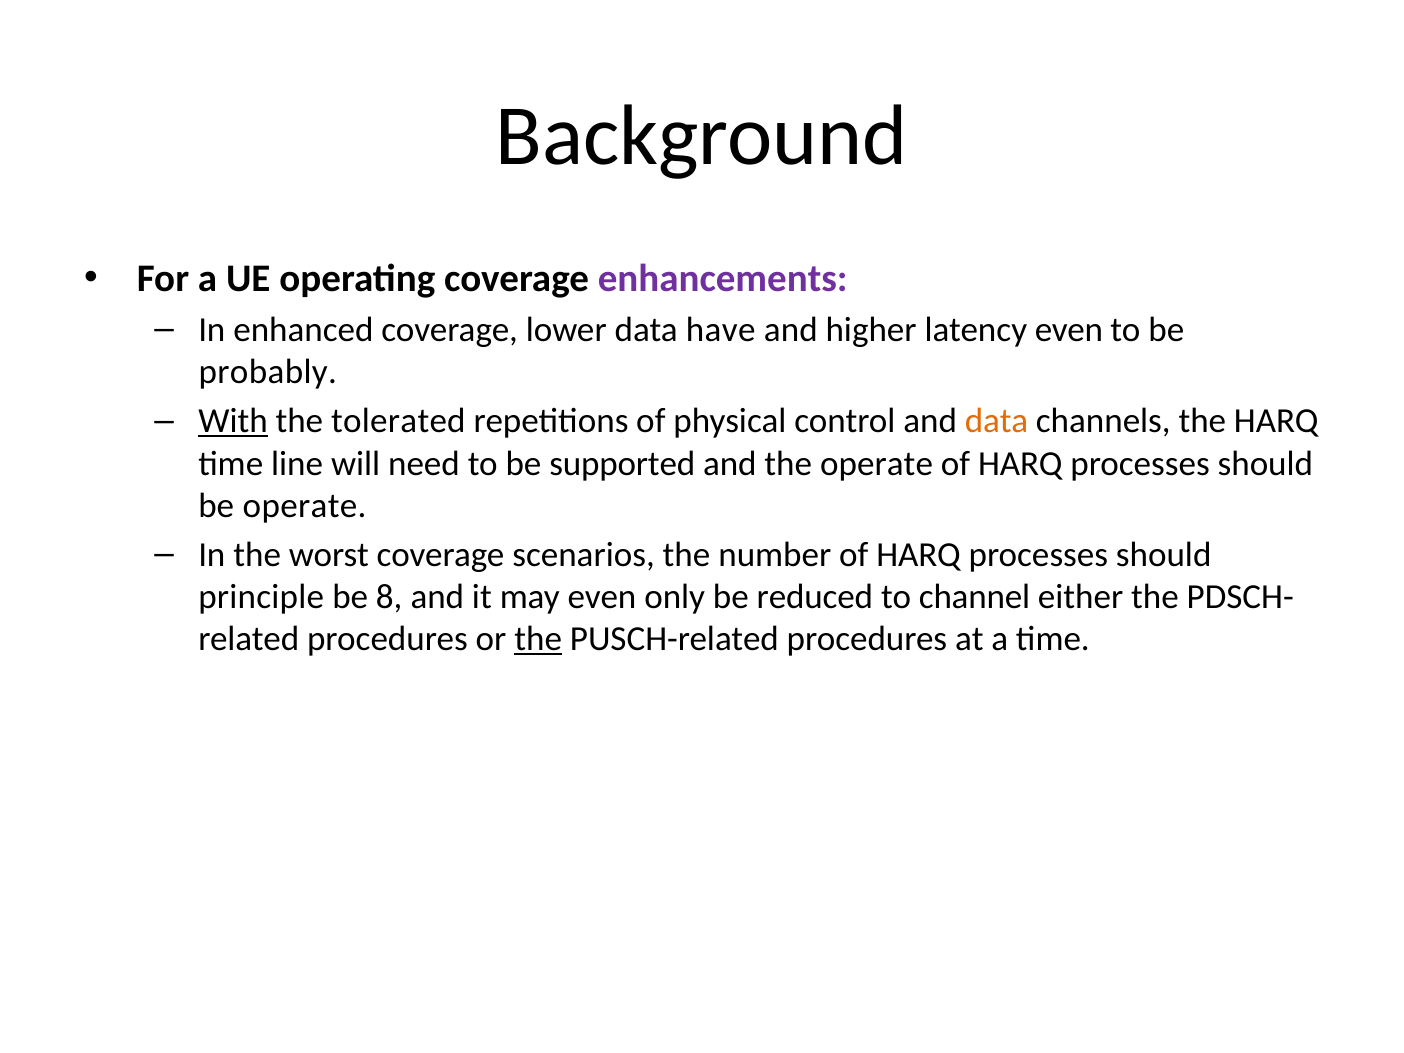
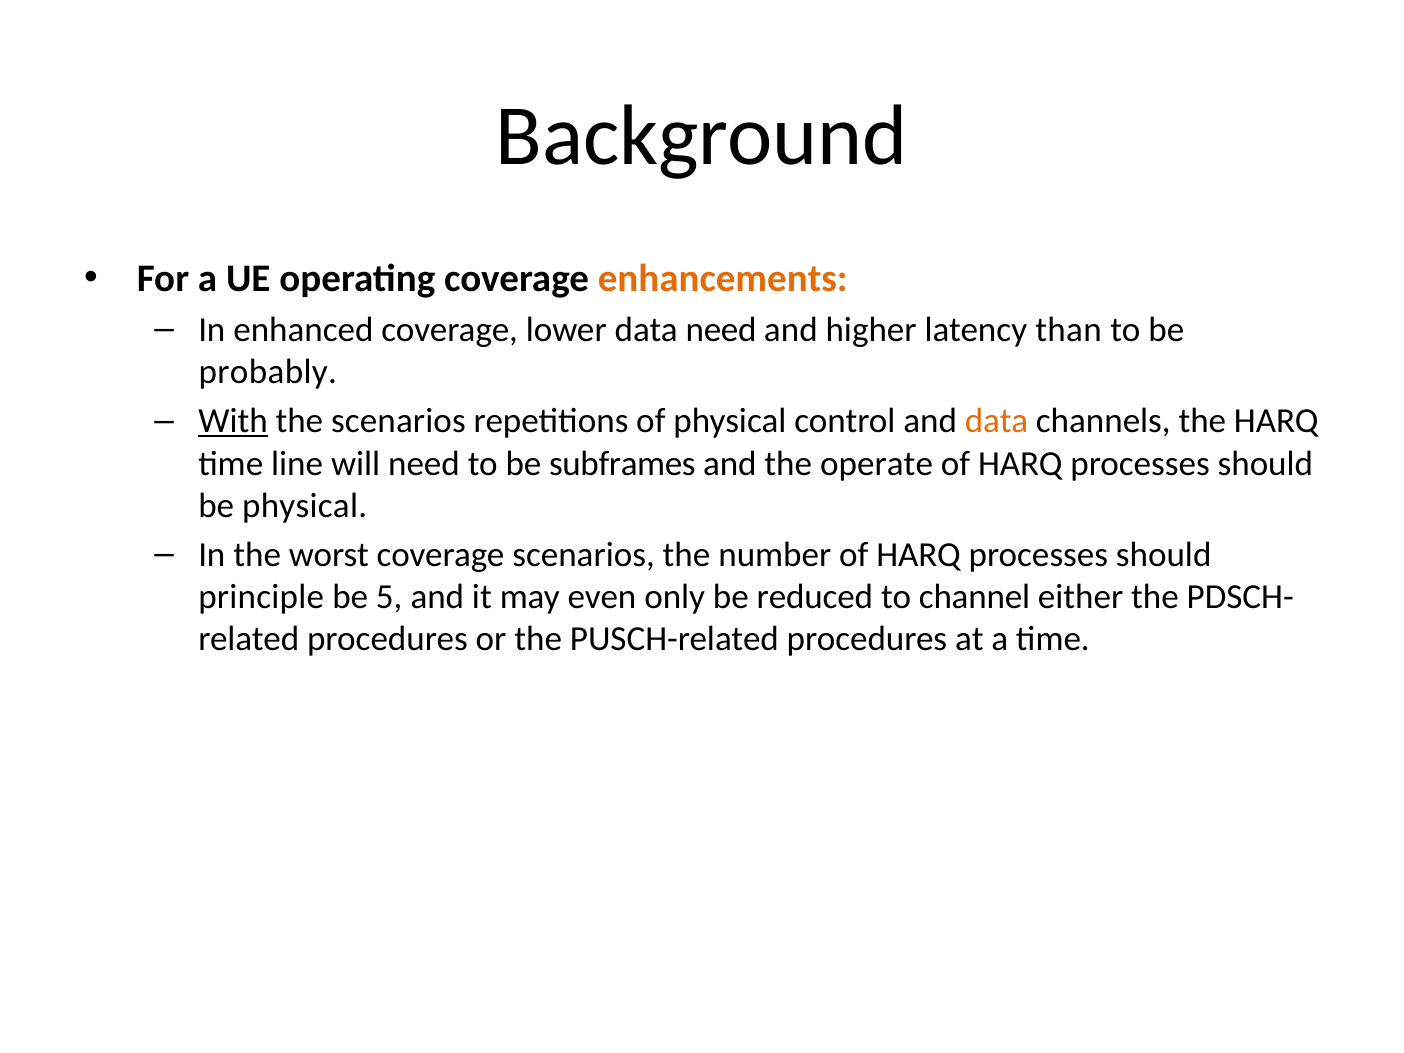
enhancements colour: purple -> orange (723, 279)
data have: have -> need (721, 330)
latency even: even -> than (1069, 330)
the tolerated: tolerated -> scenarios (398, 421)
supported: supported -> subframes (622, 463)
be operate: operate -> physical (305, 506)
8: 8 -> 5 (389, 597)
the underline: present -> none (538, 639)
